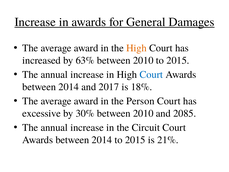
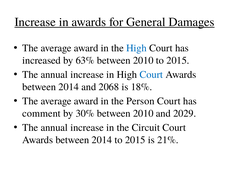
High colour: orange -> blue (136, 48)
2017: 2017 -> 2068 (109, 87)
excessive: excessive -> comment (41, 113)
2085: 2085 -> 2029 (185, 113)
